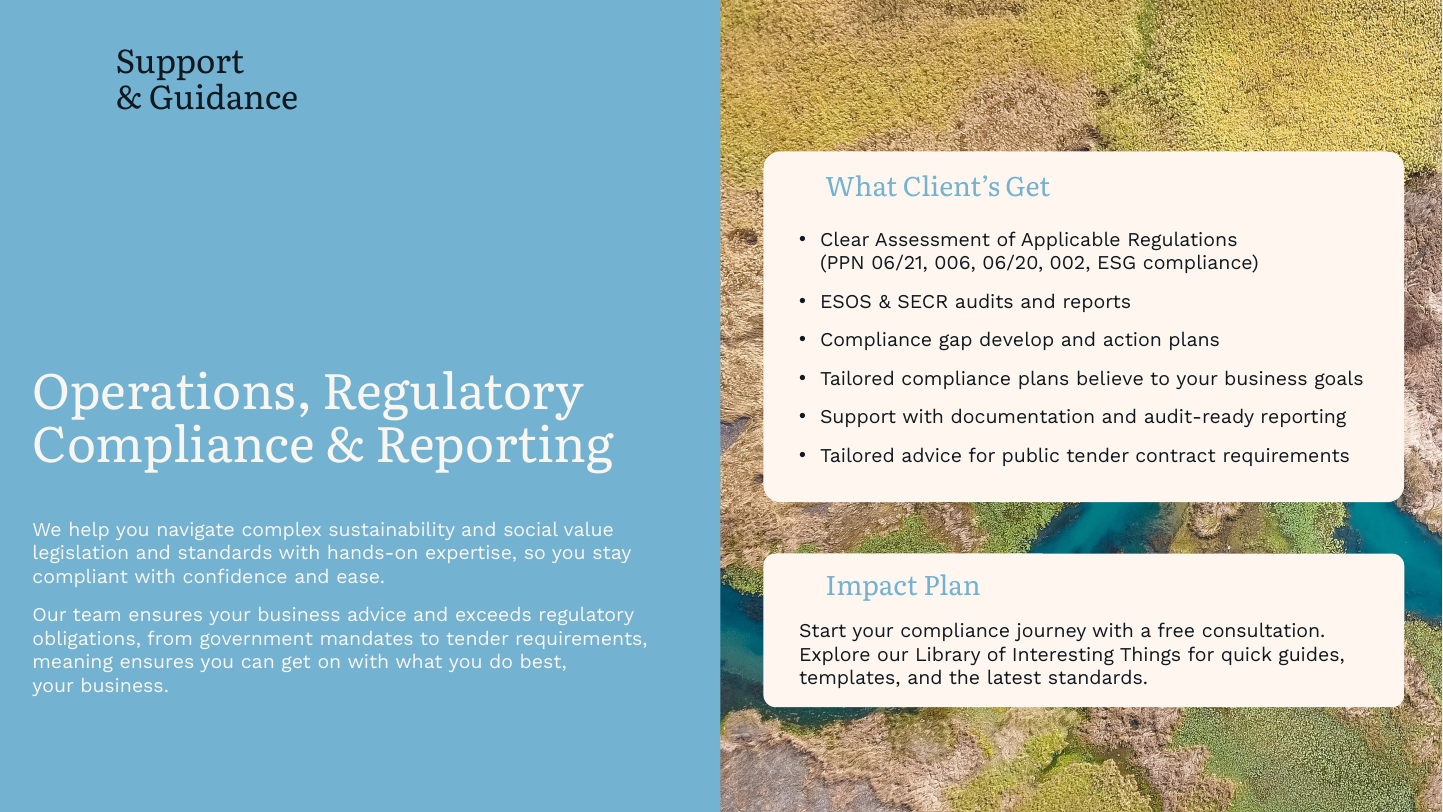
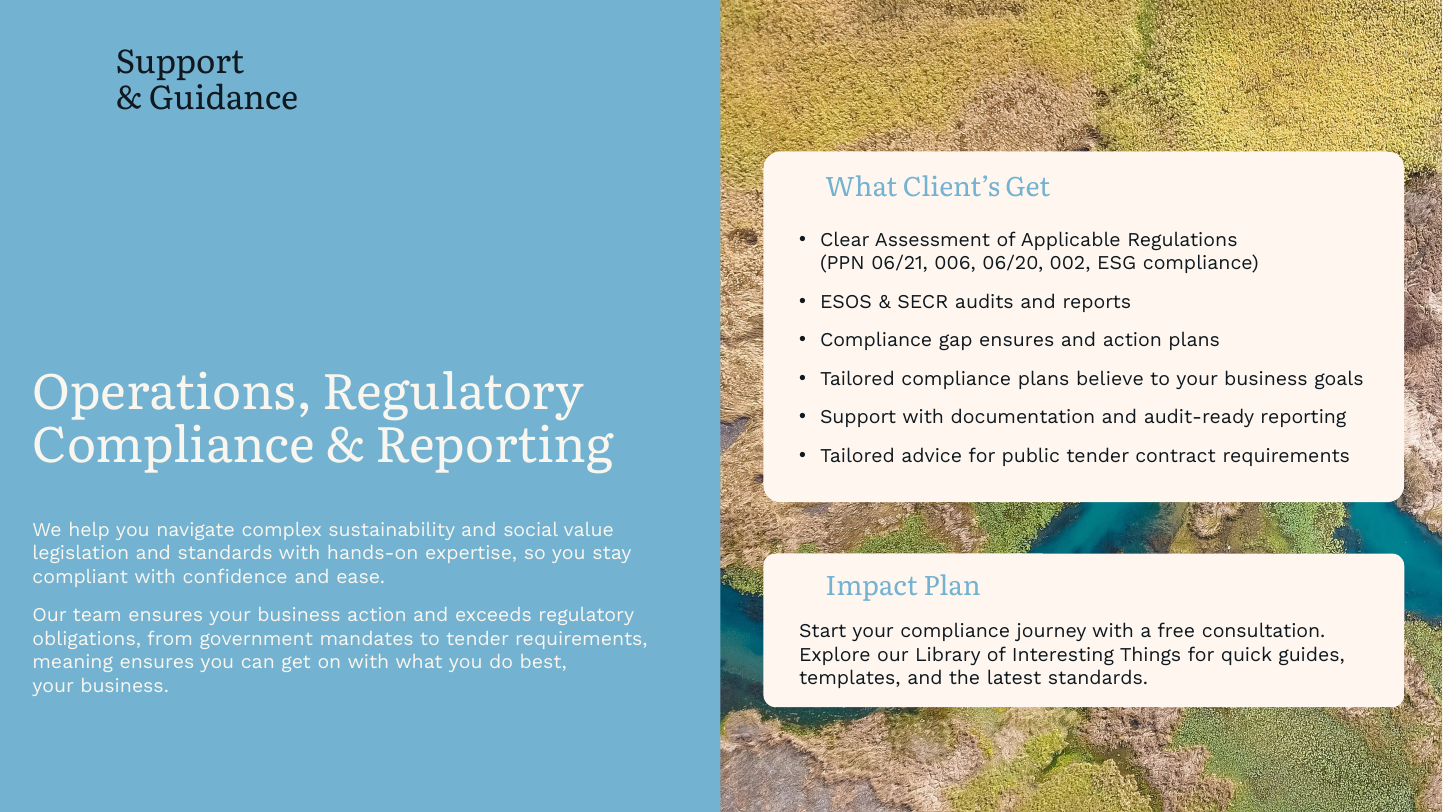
gap develop: develop -> ensures (1017, 340)
business advice: advice -> action (377, 615)
